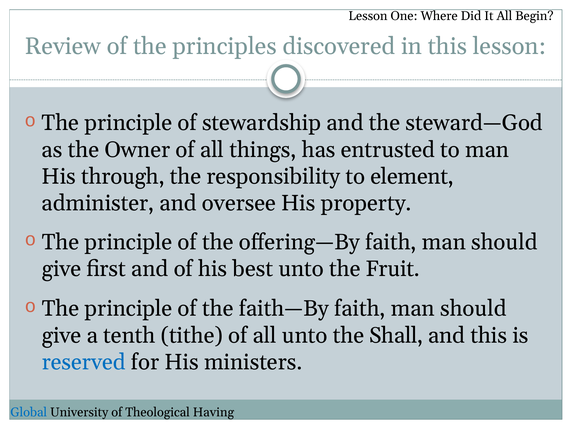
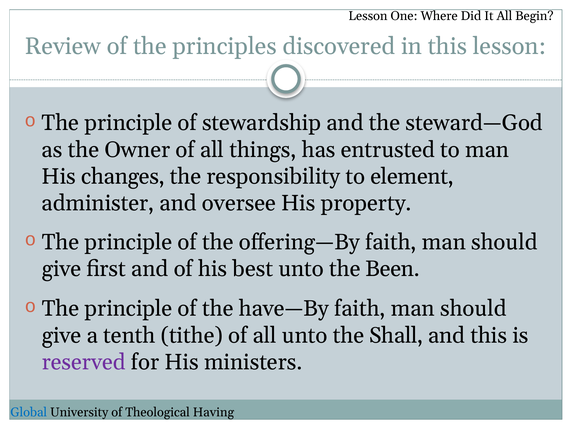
through: through -> changes (123, 176)
Fruit: Fruit -> Been (393, 269)
faith—By: faith—By -> have—By (284, 309)
reserved colour: blue -> purple (84, 362)
